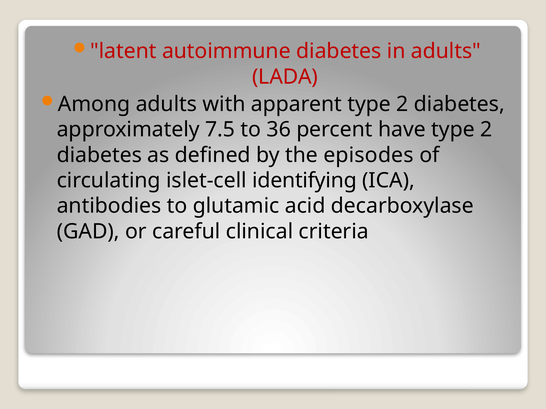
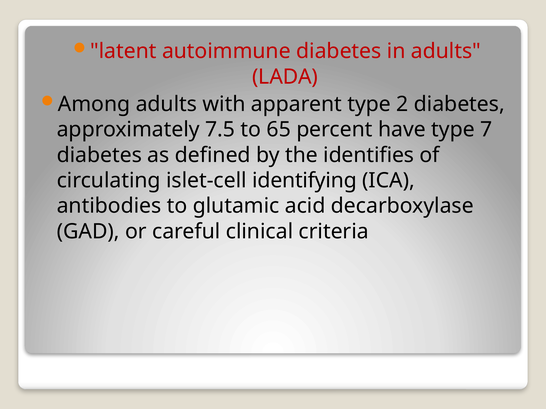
36: 36 -> 65 (279, 130)
have type 2: 2 -> 7 (486, 130)
episodes: episodes -> identifies (369, 155)
